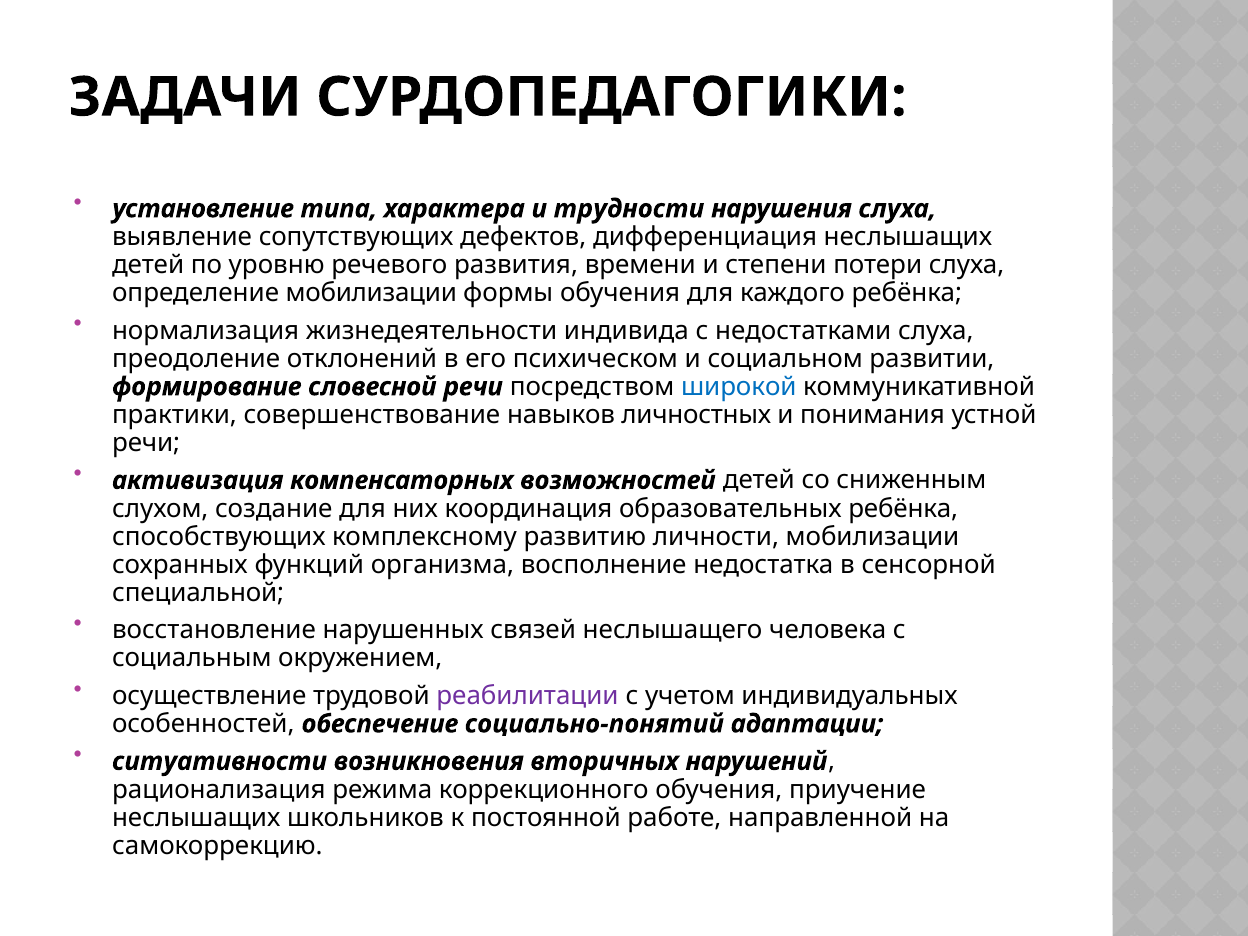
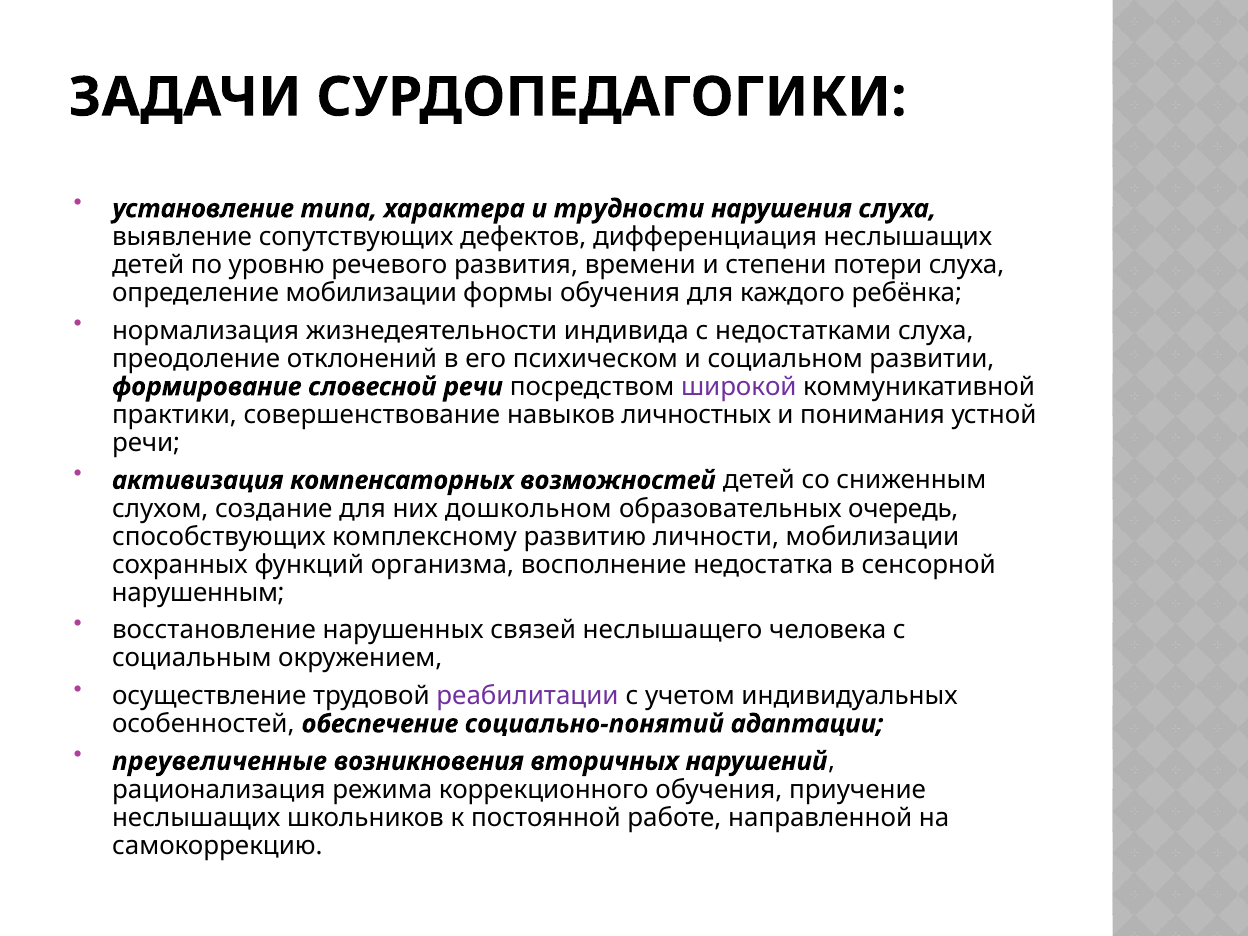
широкой colour: blue -> purple (739, 387)
координация: координация -> дошкольном (528, 509)
образовательных ребёнка: ребёнка -> очередь (903, 509)
специальной: специальной -> нарушенным (198, 593)
ситуативности: ситуативности -> преувеличенные (219, 761)
